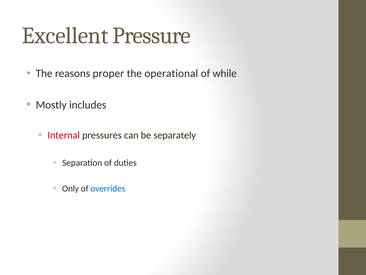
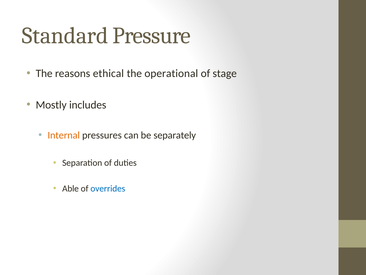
Excellent: Excellent -> Standard (65, 35)
proper: proper -> ethical (108, 73)
while: while -> stage (225, 73)
Internal colour: red -> orange (64, 135)
Only: Only -> Able (70, 188)
